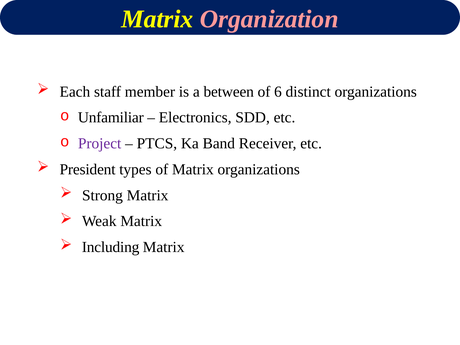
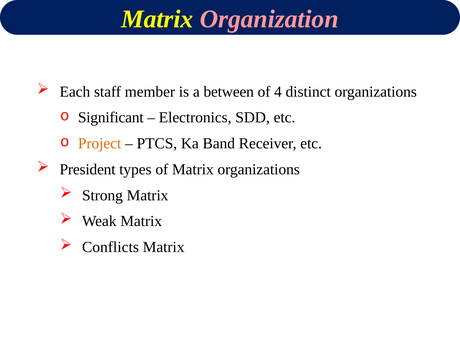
6: 6 -> 4 (278, 92)
Unfamiliar: Unfamiliar -> Significant (111, 118)
Project colour: purple -> orange (100, 143)
Including: Including -> Conflicts (110, 247)
